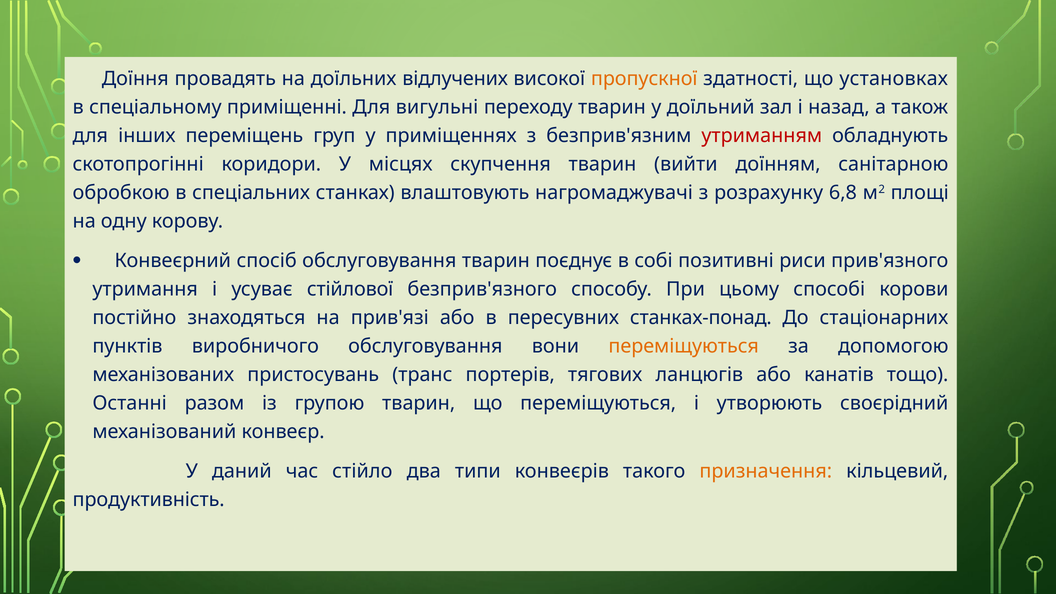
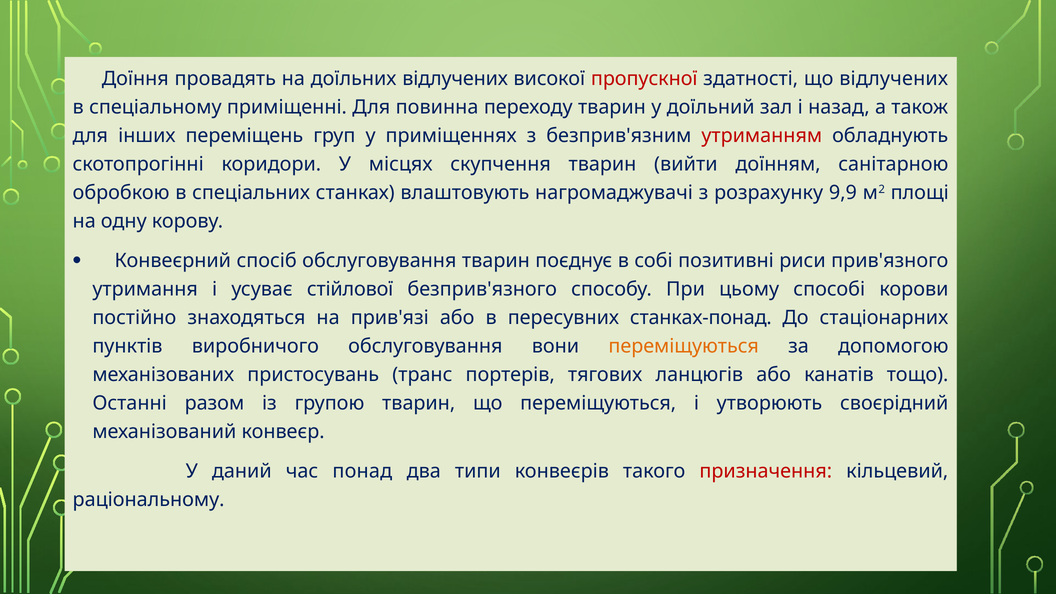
пропускної colour: orange -> red (644, 79)
що установках: установках -> відлучених (894, 79)
вигульні: вигульні -> повинна (437, 107)
6,8: 6,8 -> 9,9 (843, 193)
стійло: стійло -> понад (362, 471)
призначення colour: orange -> red (766, 471)
продуктивність: продуктивність -> раціональному (149, 500)
